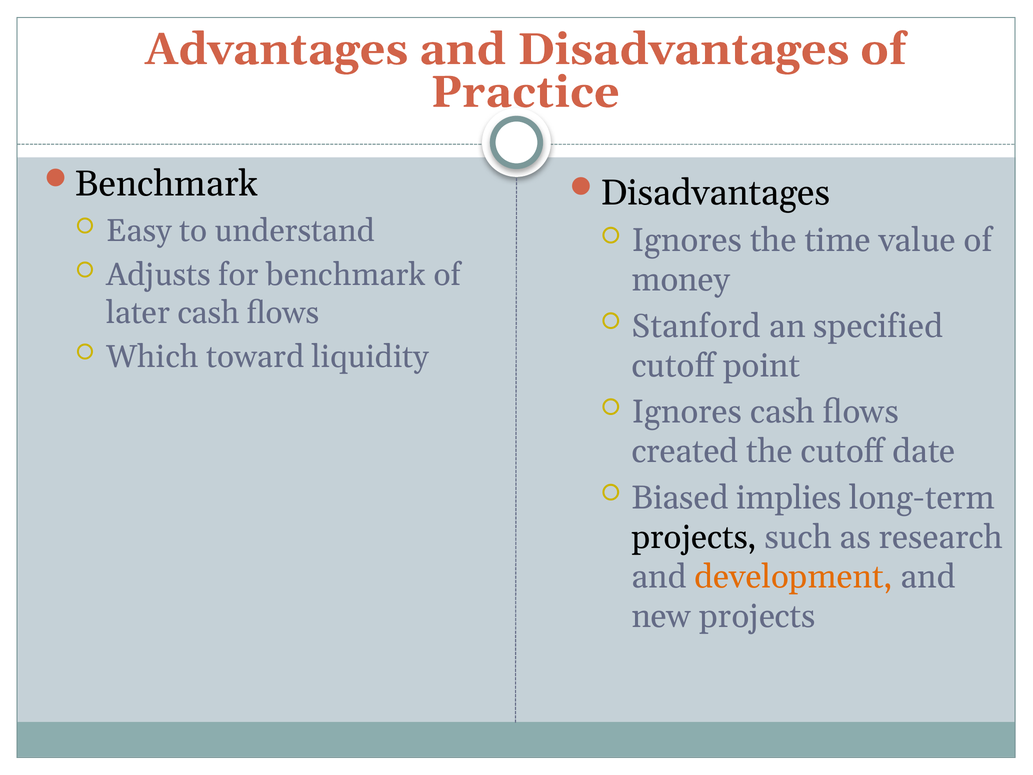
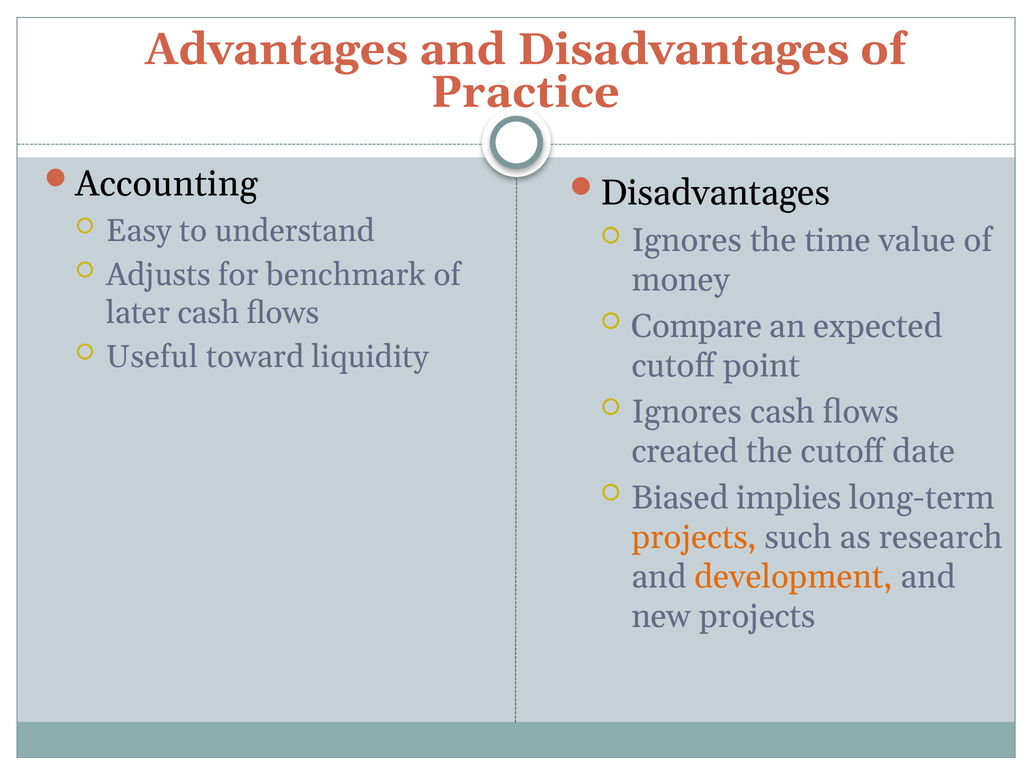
Benchmark: Benchmark -> Accounting (167, 184)
Stanford: Stanford -> Compare (697, 326)
specified: specified -> expected (878, 326)
Which: Which -> Useful (152, 357)
projects colour: black -> orange (694, 537)
